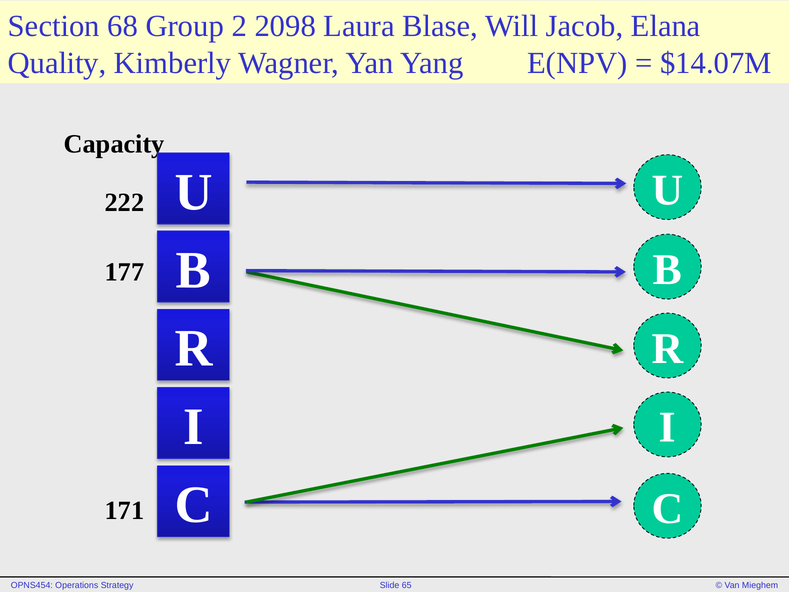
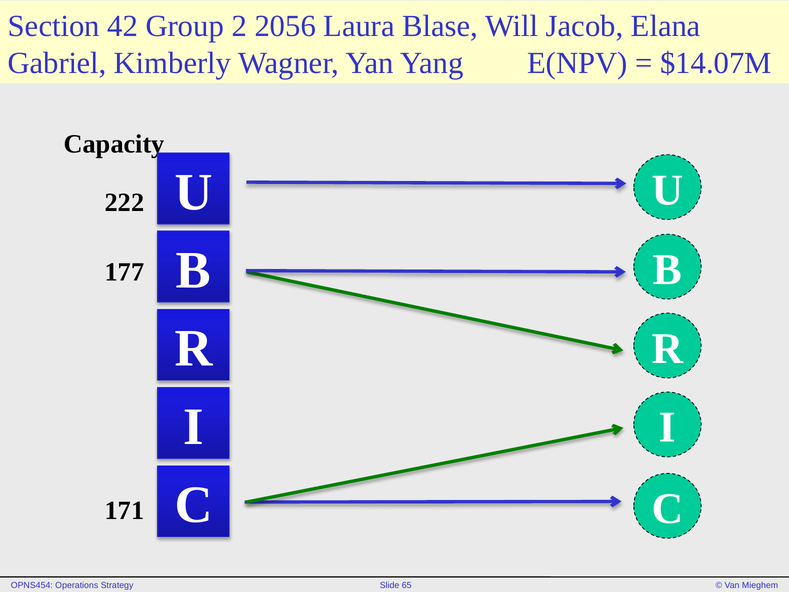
68: 68 -> 42 (123, 26)
2098: 2098 -> 2056 (285, 26)
Quality: Quality -> Gabriel (57, 63)
